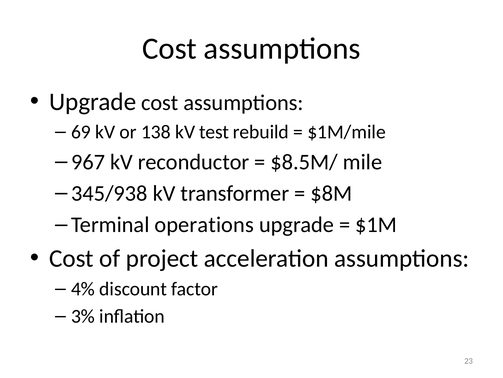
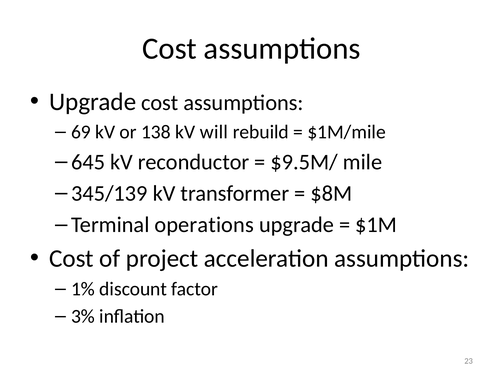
test: test -> will (214, 132)
967: 967 -> 645 (88, 162)
$8.5M/: $8.5M/ -> $9.5M/ (304, 162)
345/938: 345/938 -> 345/139 (109, 193)
4%: 4% -> 1% (83, 288)
